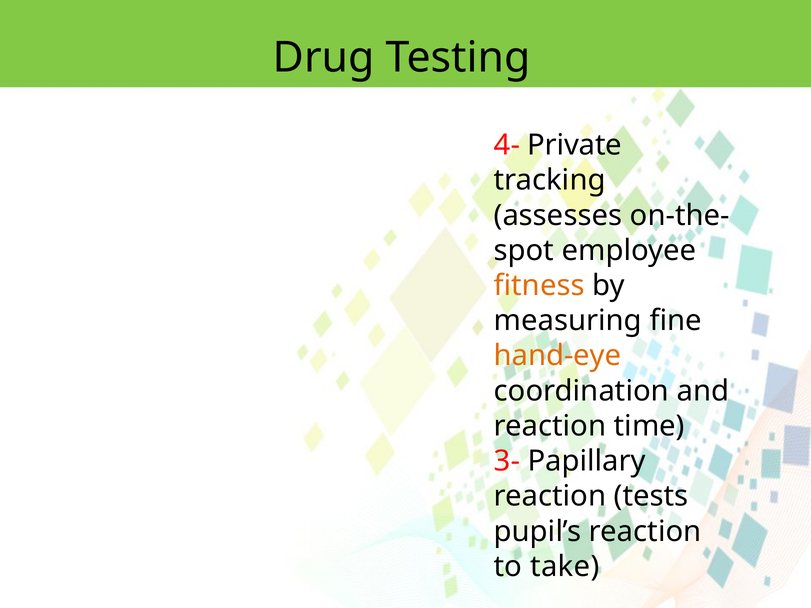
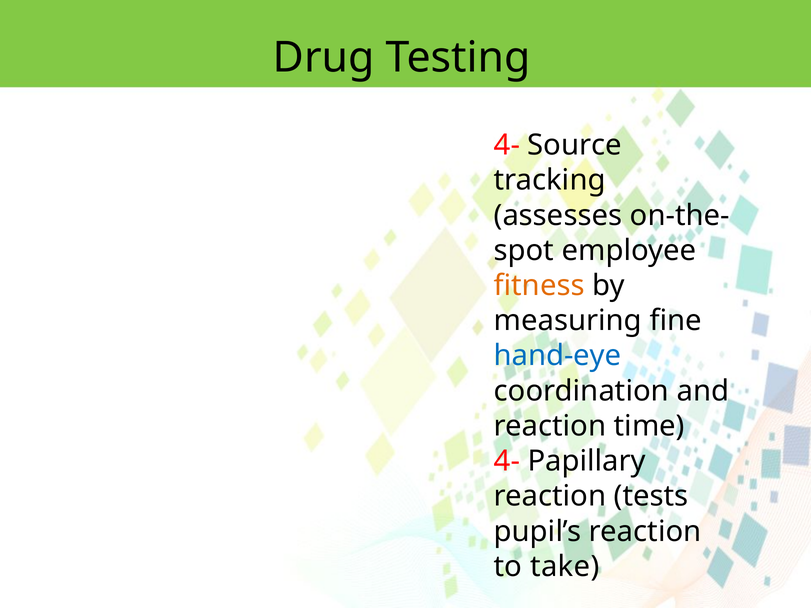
Private: Private -> Source (575, 145)
hand-eye colour: orange -> blue (558, 356)
3-: 3- -> 4- (507, 461)
